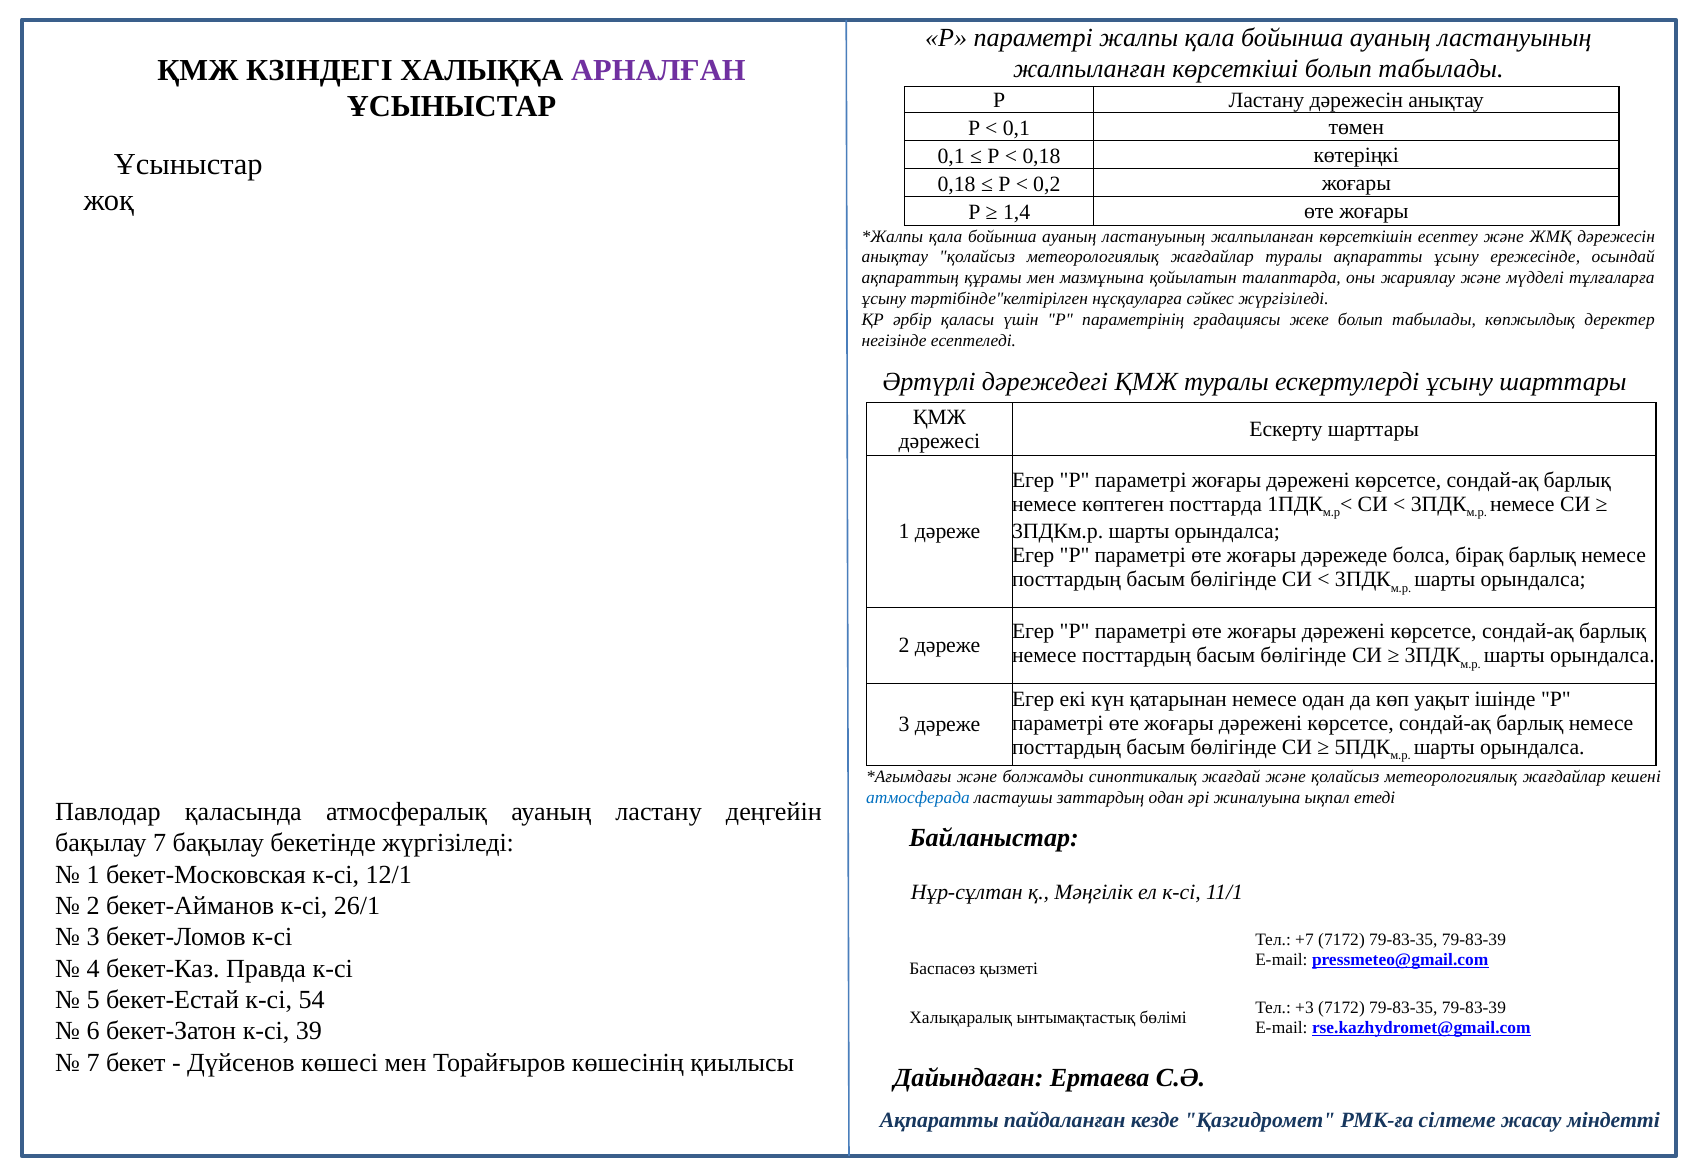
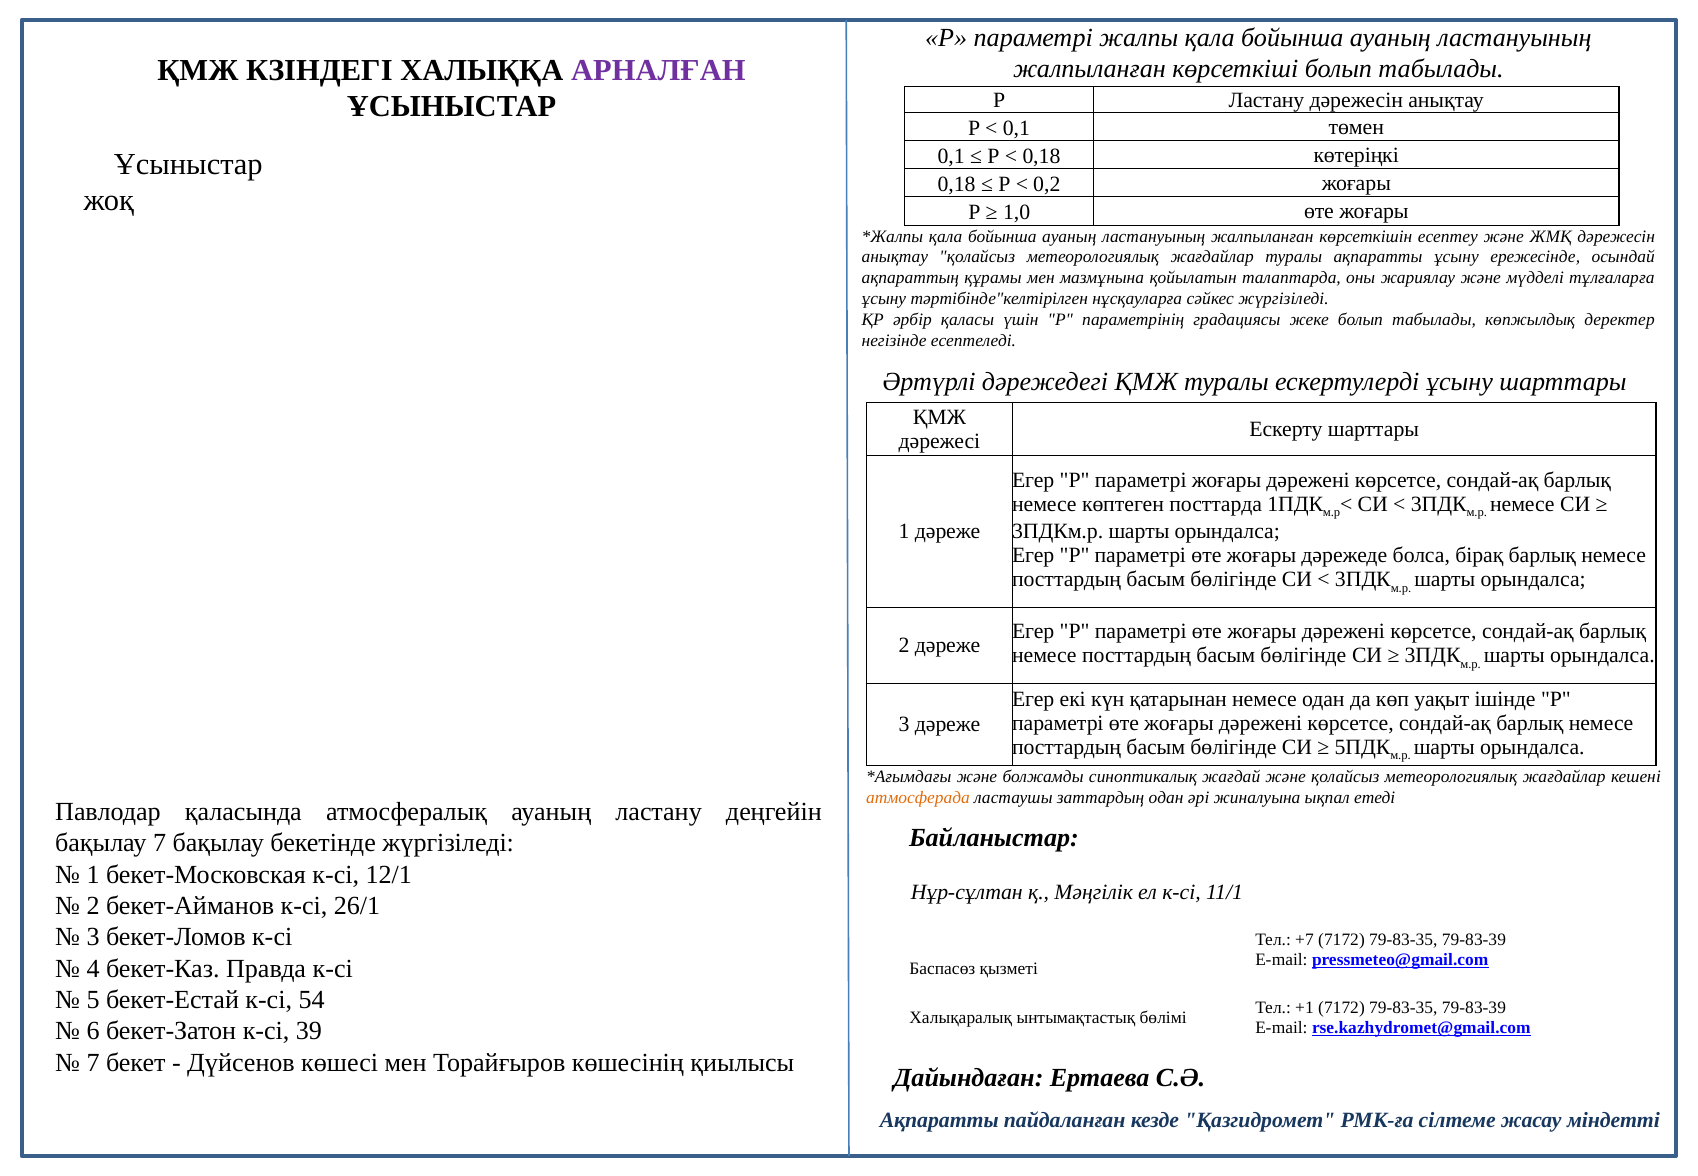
1,4: 1,4 -> 1,0 (1017, 212)
атмосферада colour: blue -> orange (918, 798)
+3: +3 -> +1 (1304, 1008)
